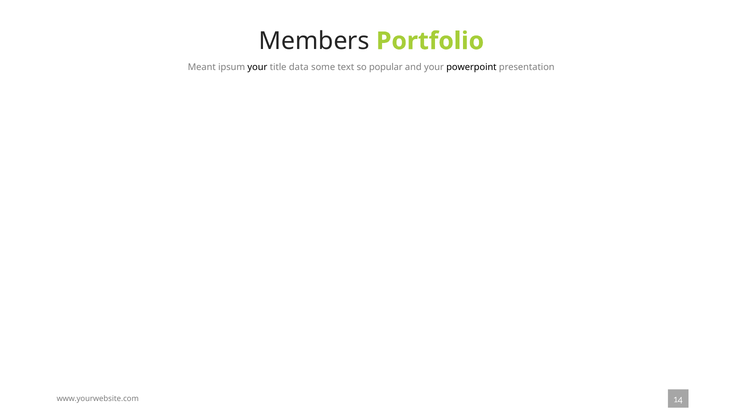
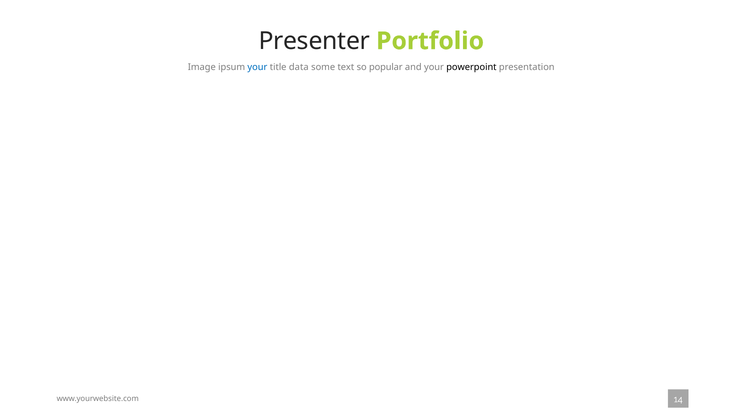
Members: Members -> Presenter (314, 41)
Meant: Meant -> Image (202, 67)
your colour: black -> blue (257, 67)
